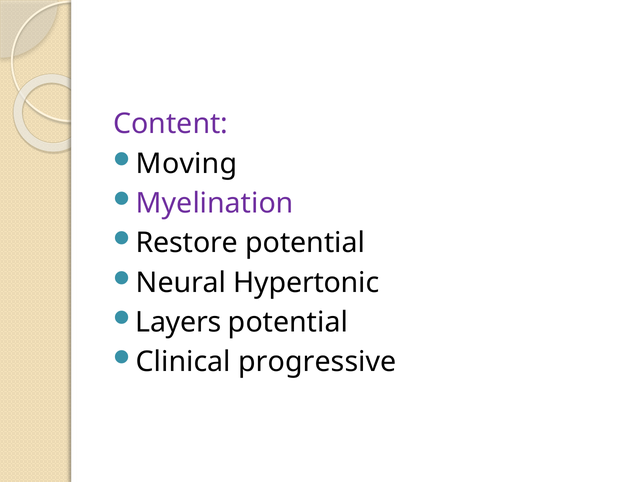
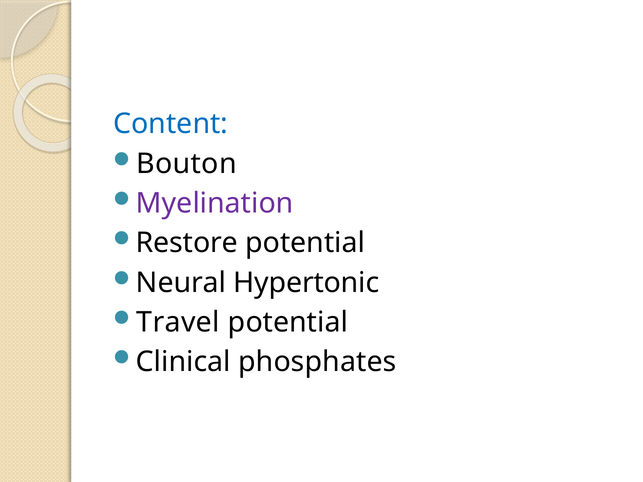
Content colour: purple -> blue (171, 124)
Moving: Moving -> Bouton (187, 164)
Layers: Layers -> Travel (178, 322)
progressive: progressive -> phosphates (317, 362)
